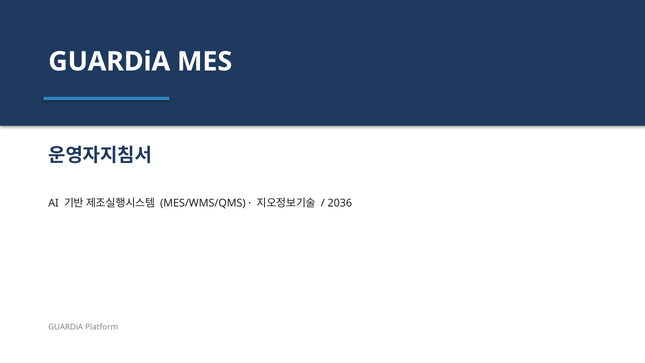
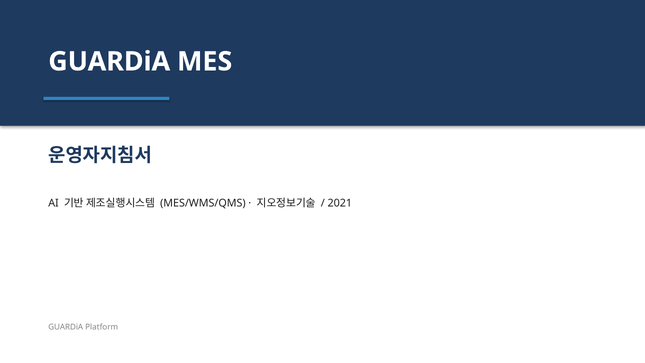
2036: 2036 -> 2021 (340, 203)
